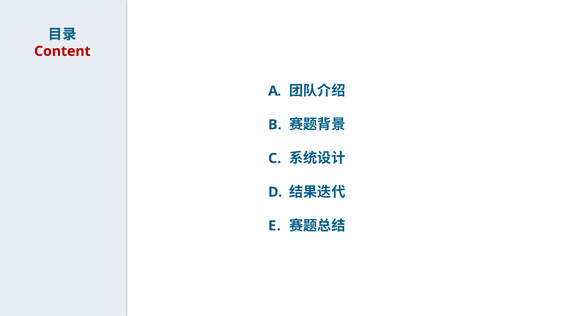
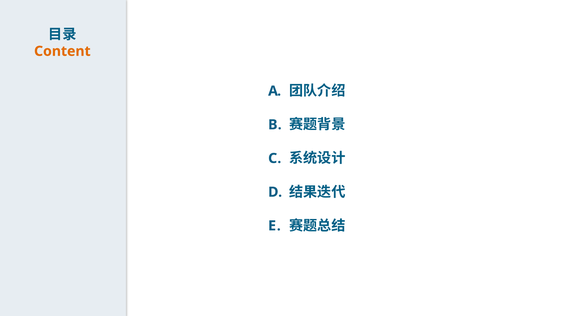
Content colour: red -> orange (62, 51)
